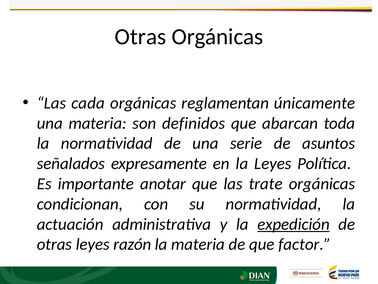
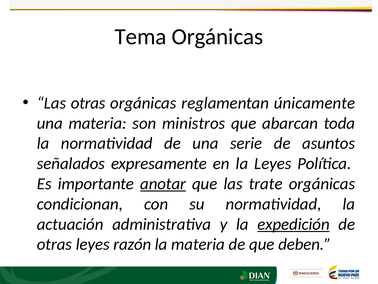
Otras: Otras -> Tema (141, 37)
Las cada: cada -> otras (88, 103)
definidos: definidos -> ministros (194, 123)
anotar underline: none -> present (163, 183)
factor: factor -> deben (305, 244)
